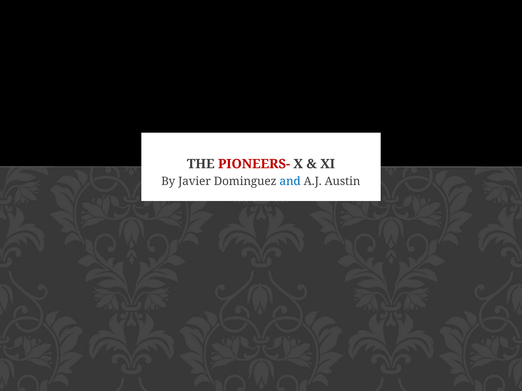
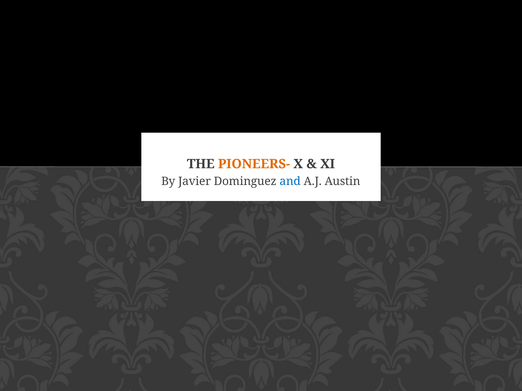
PIONEERS- colour: red -> orange (254, 164)
